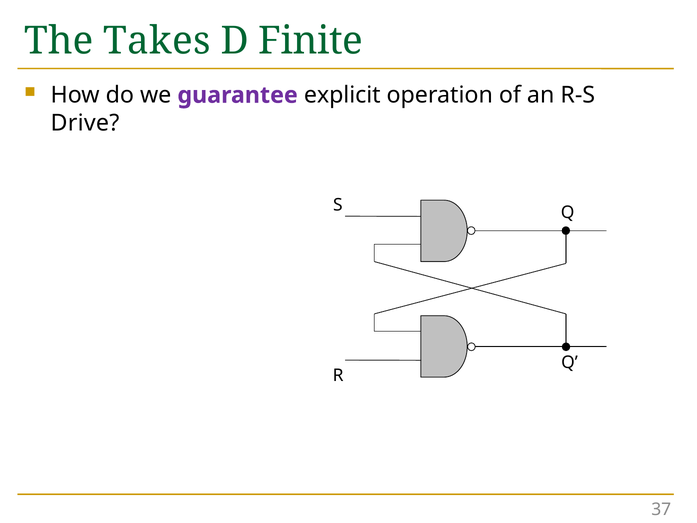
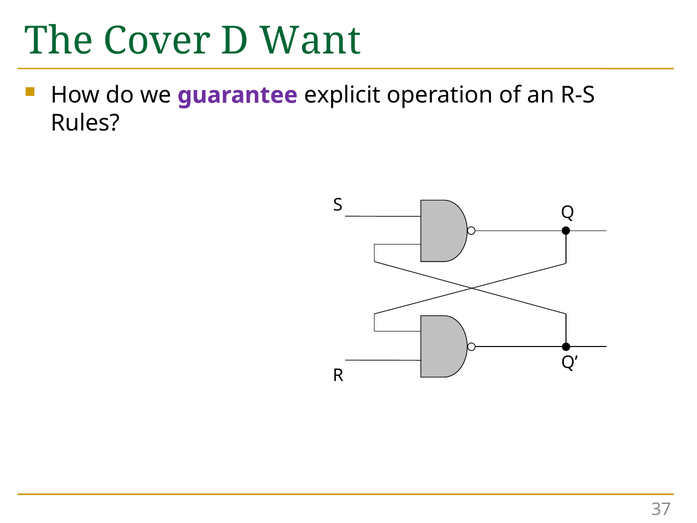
Takes: Takes -> Cover (157, 41)
Finite: Finite -> Want (310, 41)
Drive: Drive -> Rules (85, 123)
